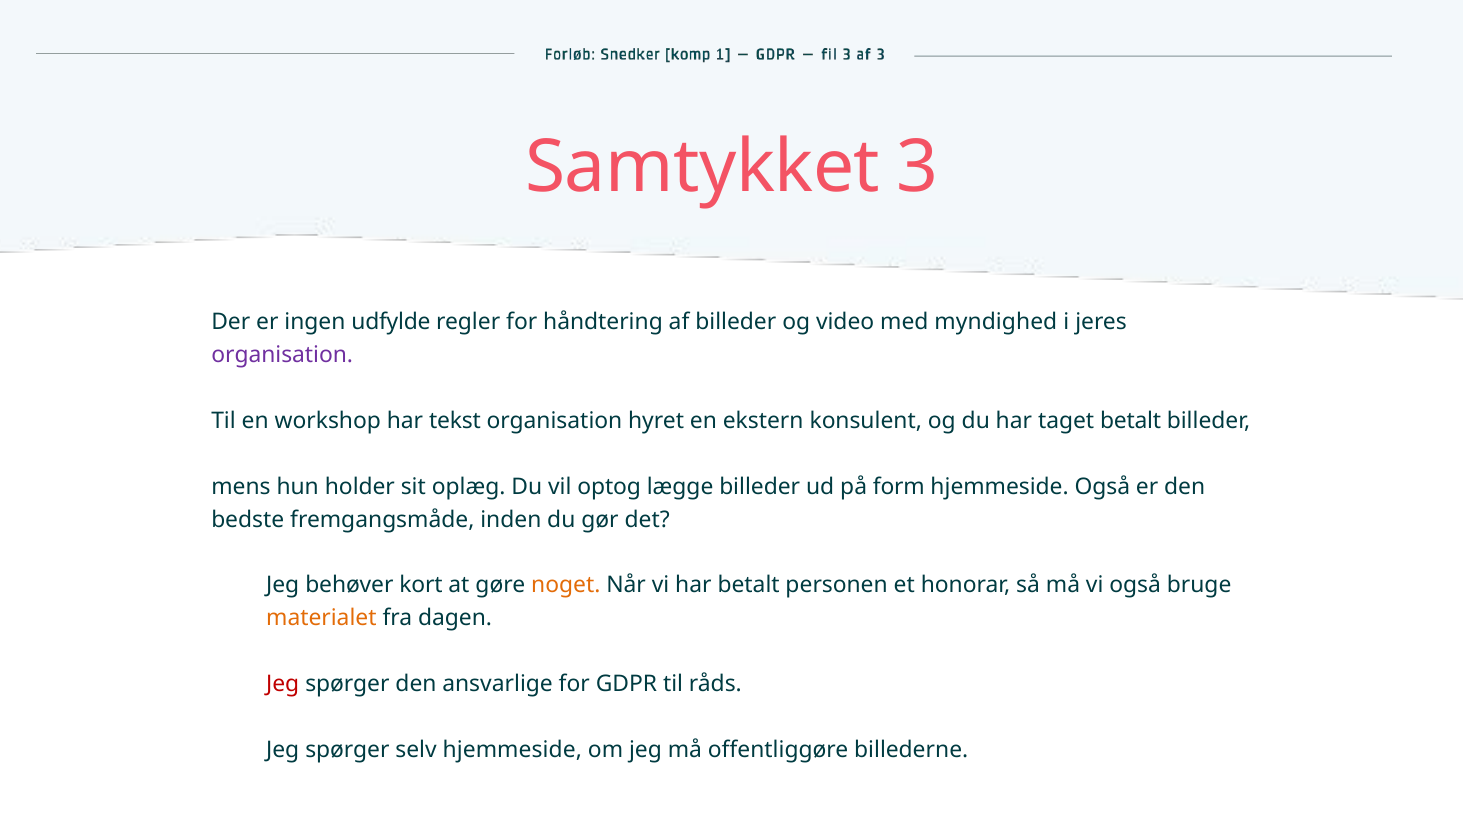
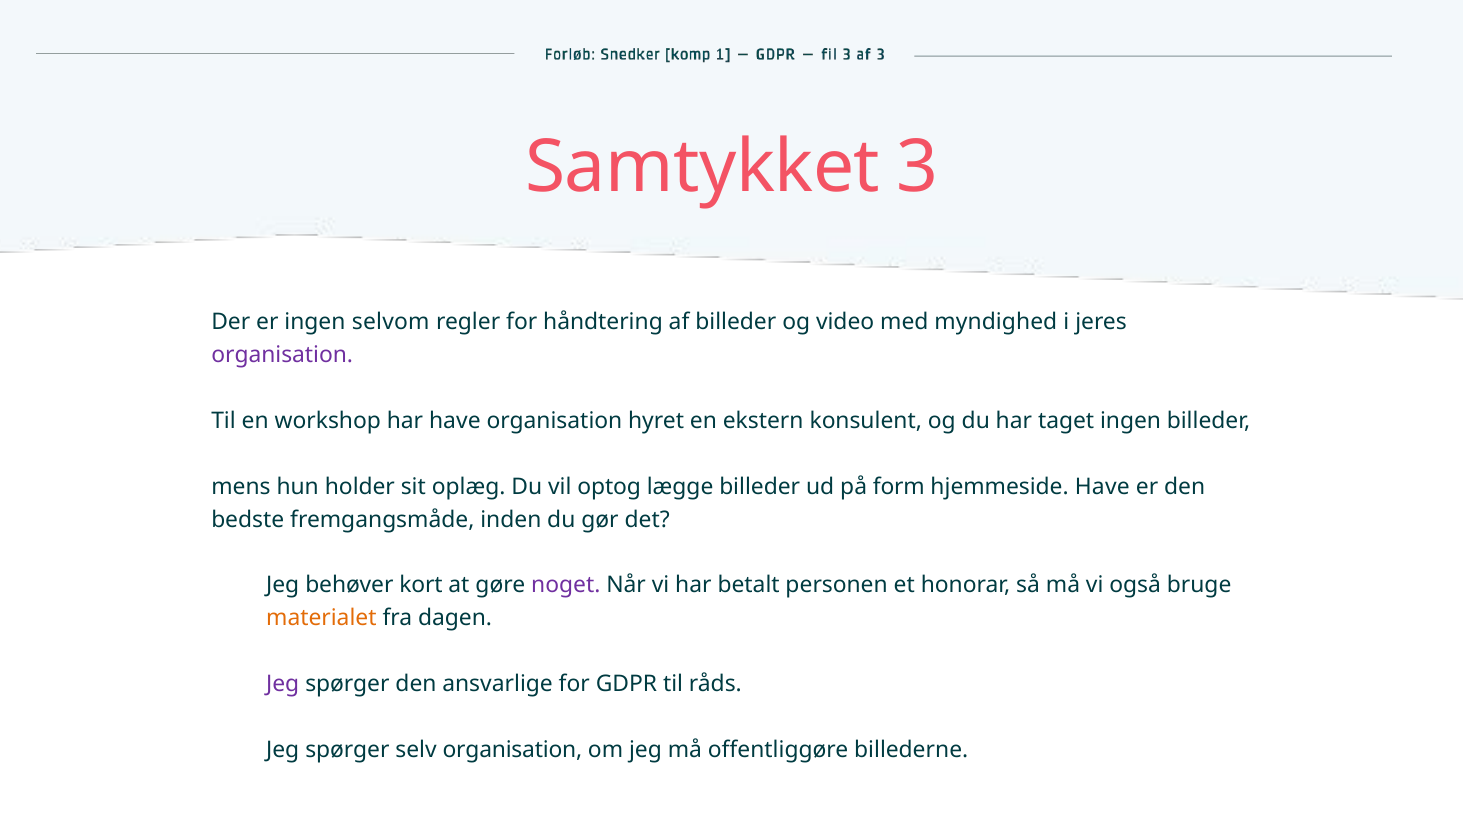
udfylde: udfylde -> selvom (391, 322)
har tekst: tekst -> have (455, 421)
taget betalt: betalt -> ingen (1131, 421)
hjemmeside Også: Også -> Have (1102, 487)
noget colour: orange -> purple (566, 585)
Jeg colour: red -> purple (283, 684)
selv hjemmeside: hjemmeside -> organisation (512, 750)
